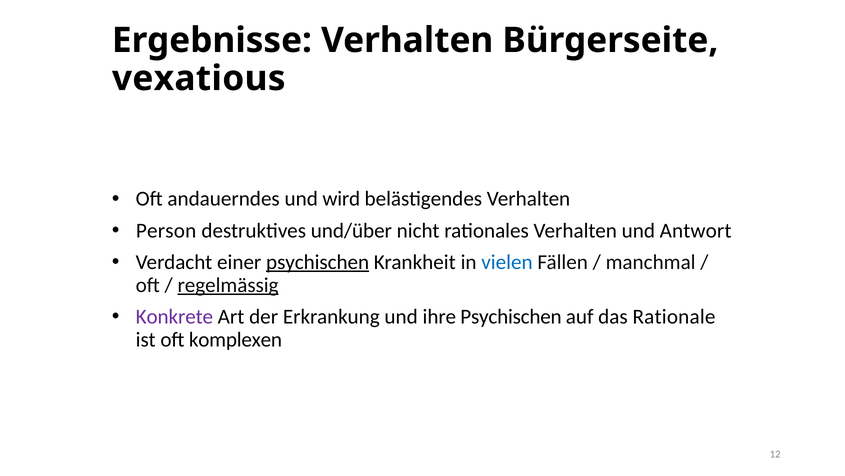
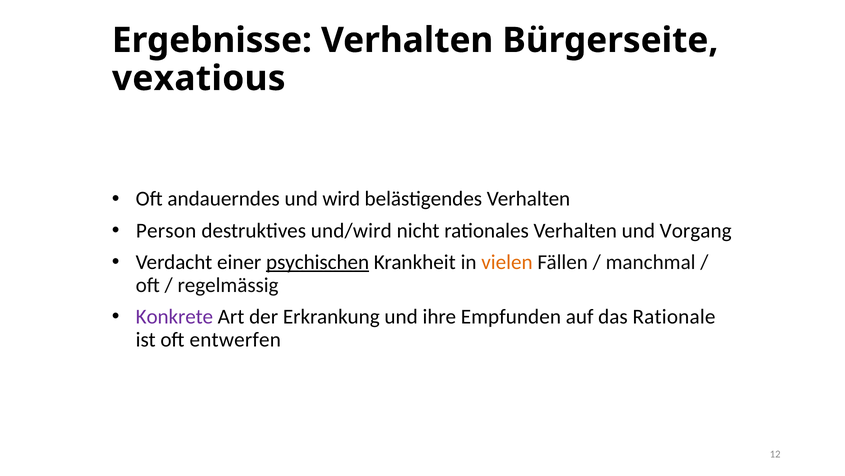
und/über: und/über -> und/wird (351, 230)
Antwort: Antwort -> Vorgang (696, 230)
vielen colour: blue -> orange (507, 262)
regelmässig underline: present -> none (228, 285)
ihre Psychischen: Psychischen -> Empfunden (511, 316)
komplexen: komplexen -> entwerfen (235, 339)
